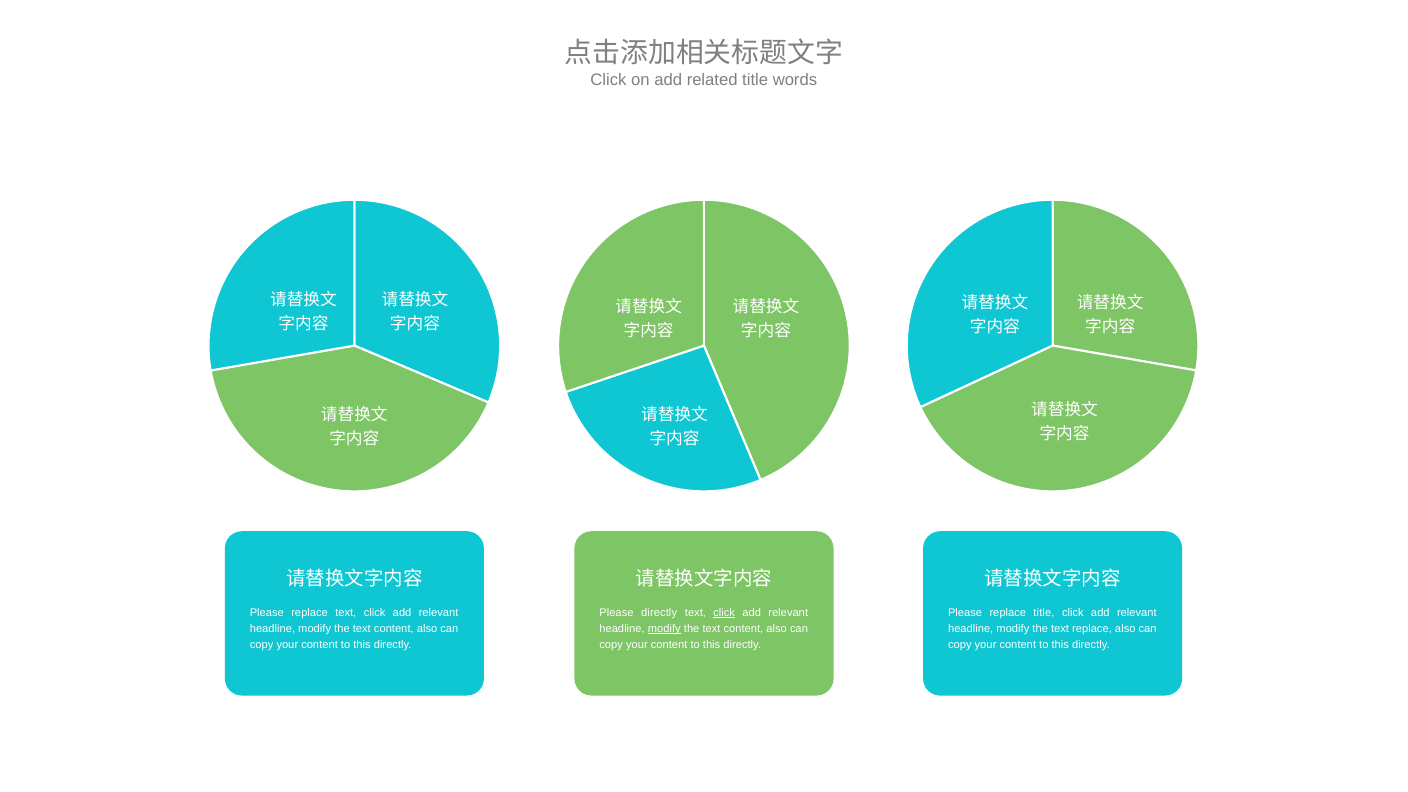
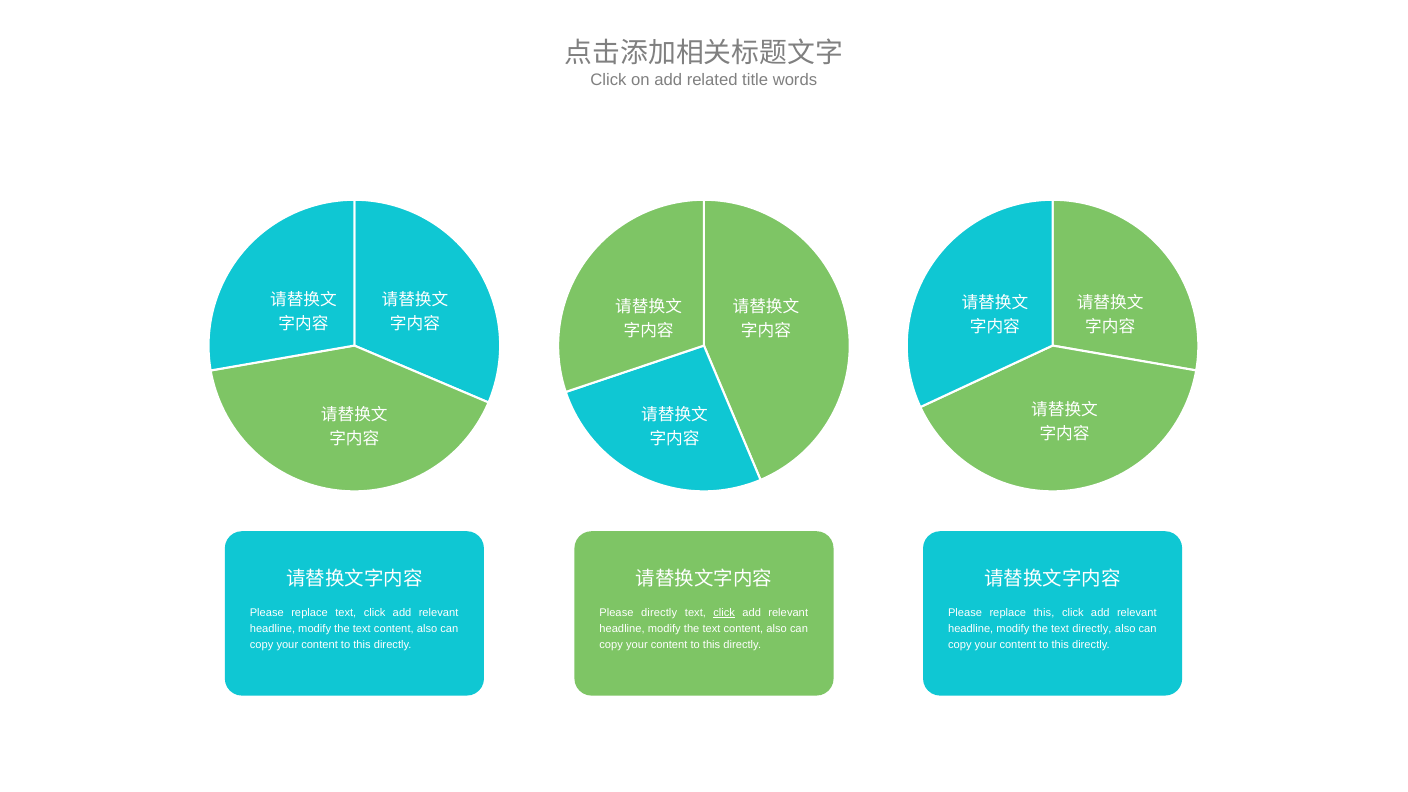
replace title: title -> this (1044, 612)
modify underline: present -> none (664, 628)
text replace: replace -> directly (1092, 628)
